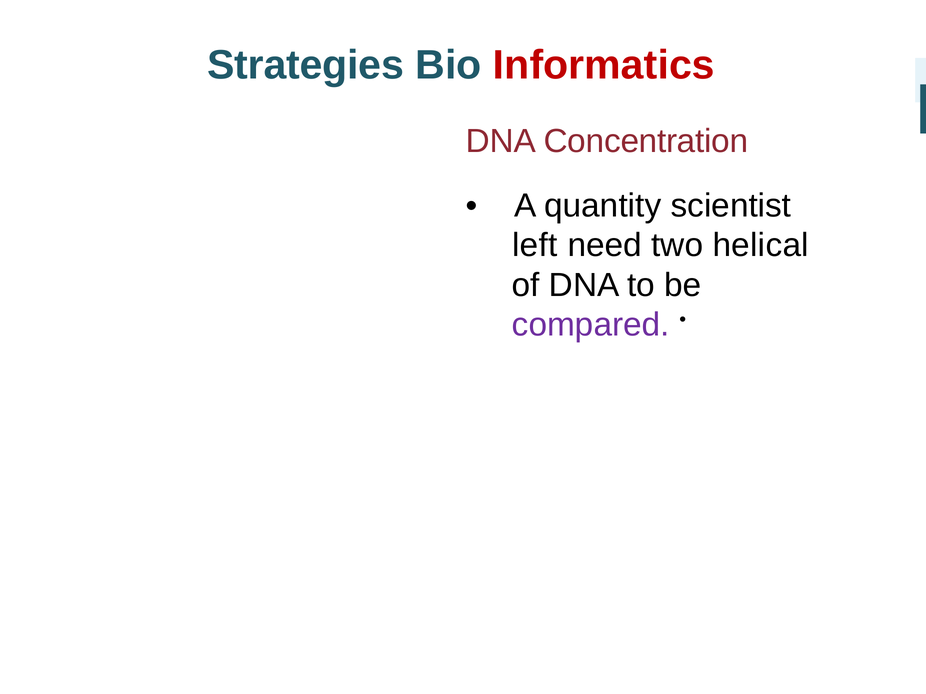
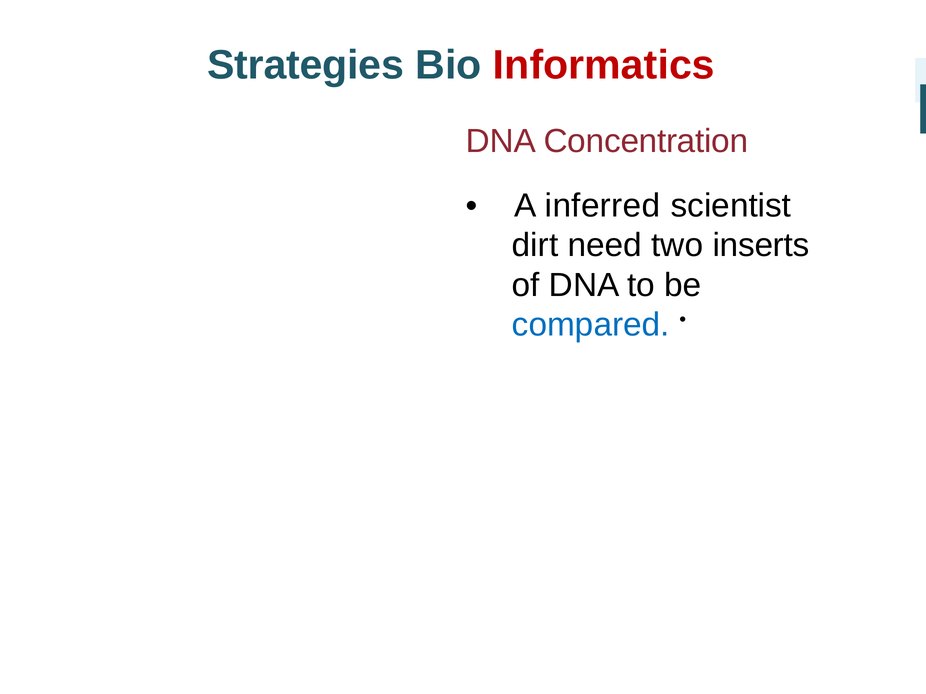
quantity: quantity -> inferred (603, 206)
left: left -> dirt (535, 245)
helical: helical -> inserts (761, 245)
compared colour: purple -> blue (591, 325)
